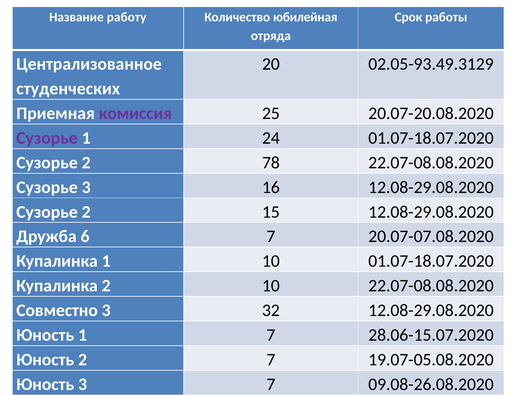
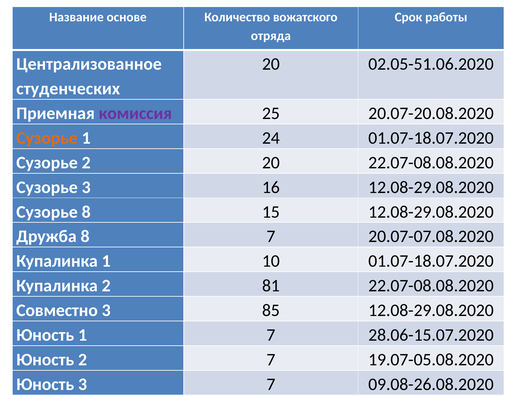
работу: работу -> основе (127, 17)
юбилейная: юбилейная -> вожатского (305, 17)
02.05-93.49.3129: 02.05-93.49.3129 -> 02.05-51.06.2020 (431, 64)
Сузорье colour: purple -> orange (47, 138)
2 78: 78 -> 20 (271, 163)
2: 2 -> 8 (86, 212)
Дружба 6: 6 -> 8 (85, 237)
2 10: 10 -> 81 (271, 286)
32: 32 -> 85 (271, 311)
